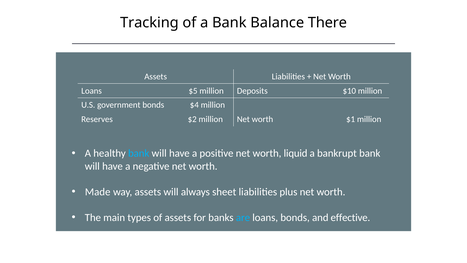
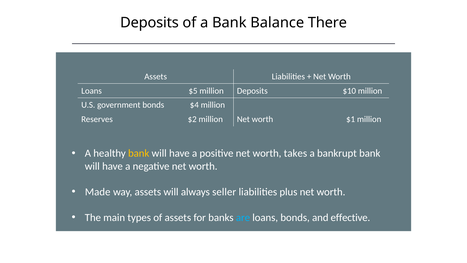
Tracking: Tracking -> Deposits (149, 23)
bank colour: light blue -> yellow (139, 153)
liquid: liquid -> takes (295, 153)
sheet: sheet -> seller (224, 192)
